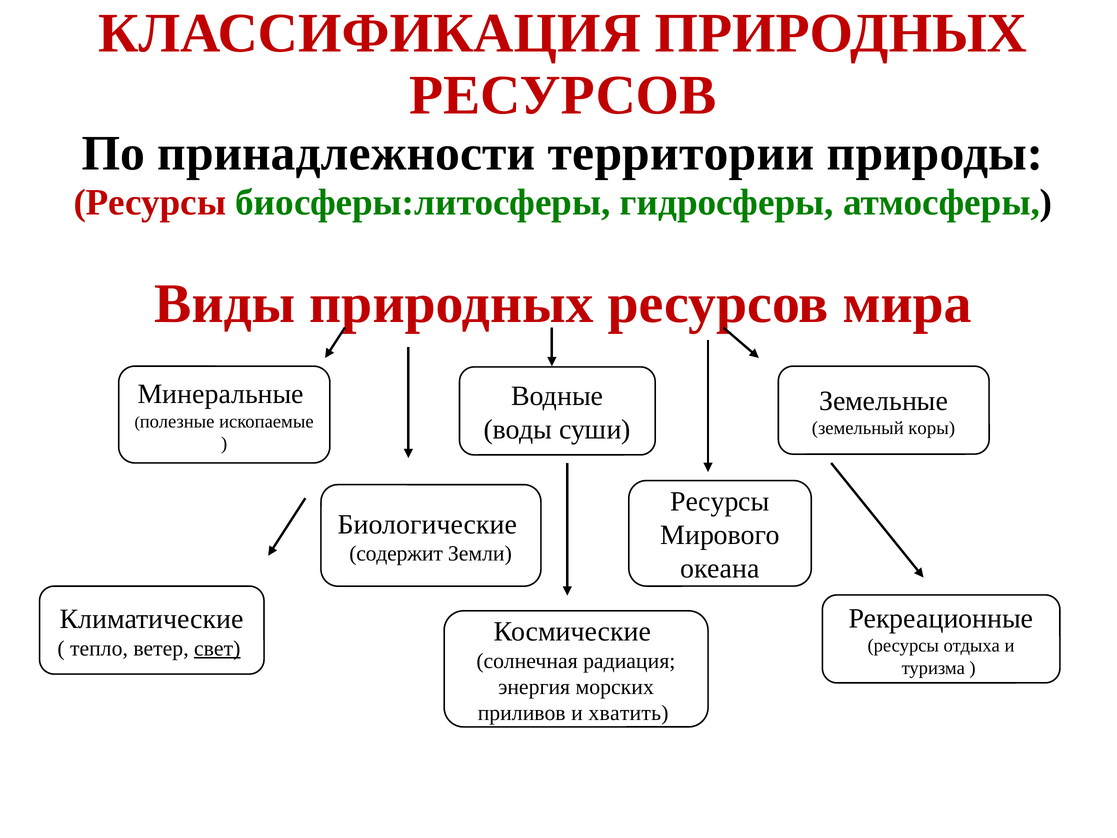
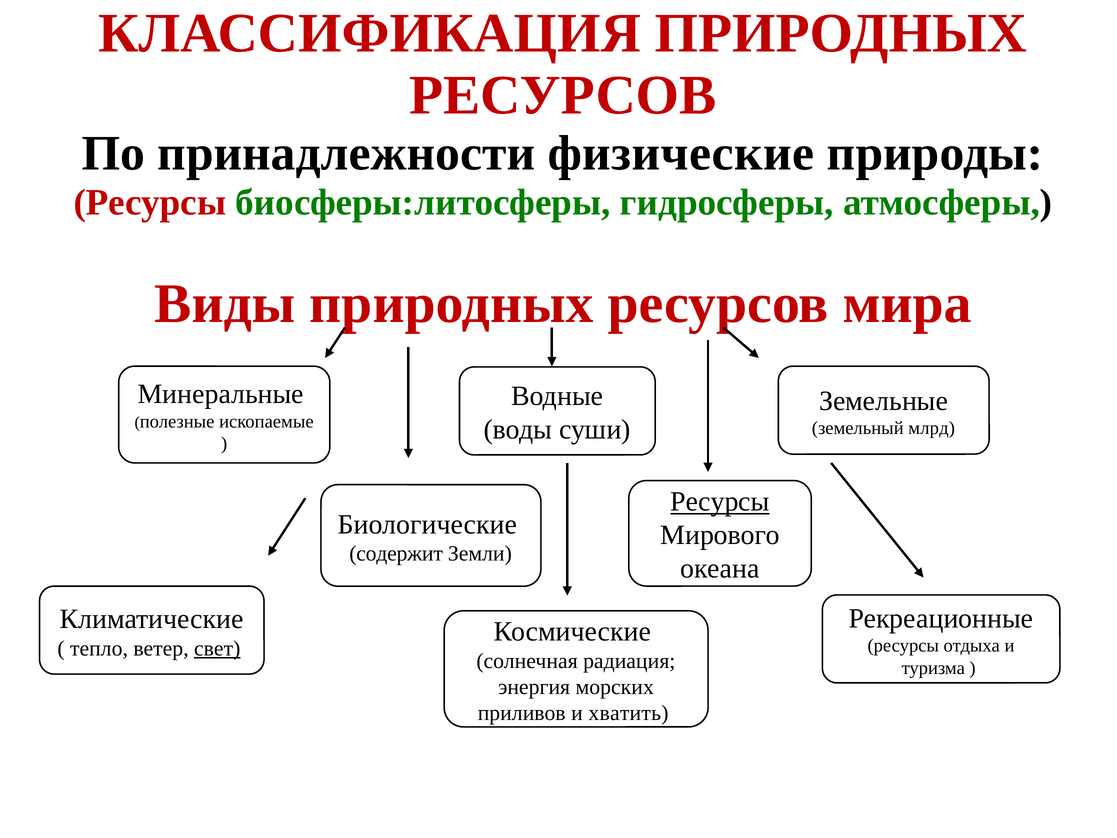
территории: территории -> физические (681, 153)
коры: коры -> млрд (932, 428)
Ресурсы underline: none -> present (720, 502)
